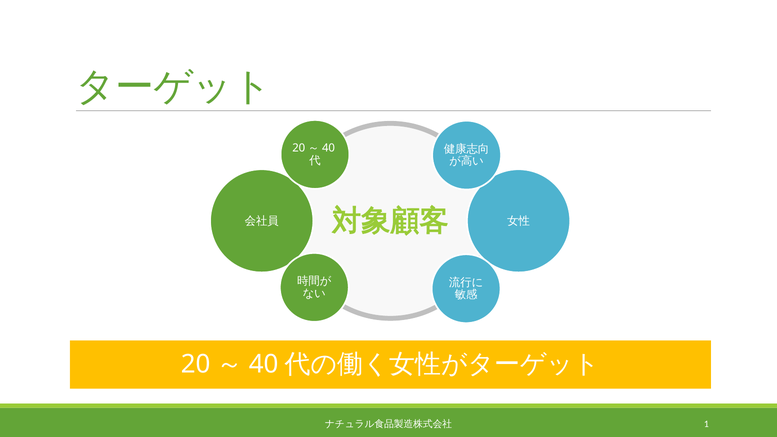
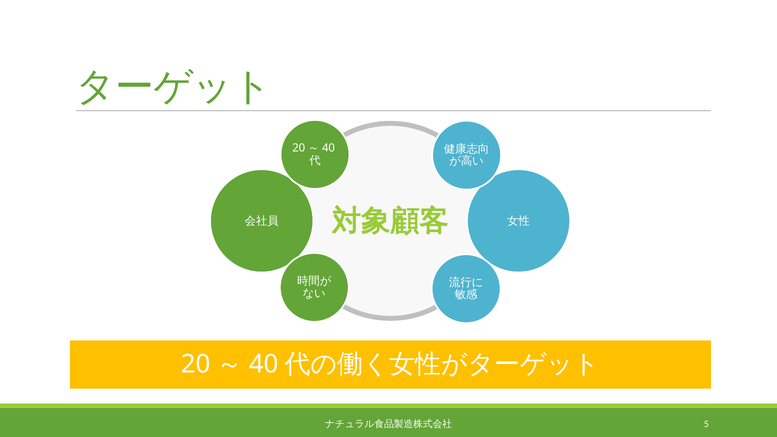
1: 1 -> 5 (706, 424)
